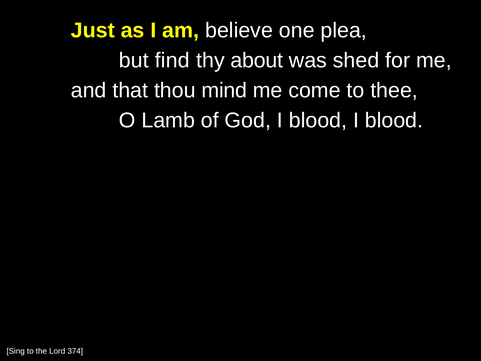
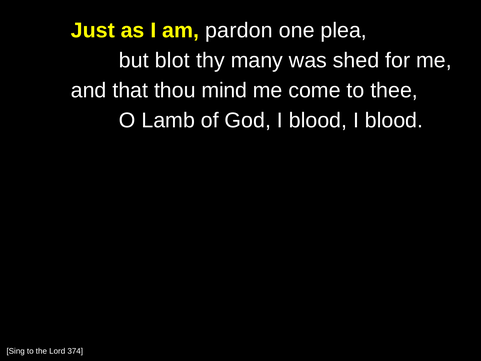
believe: believe -> pardon (239, 30)
find: find -> blot (172, 60)
about: about -> many (257, 60)
